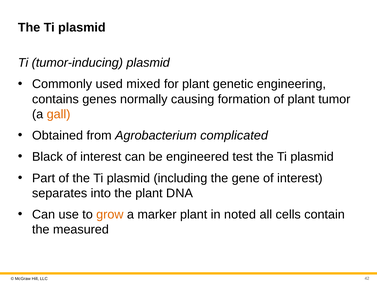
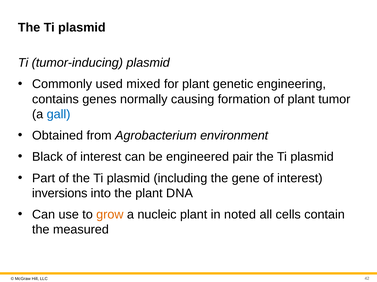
gall colour: orange -> blue (59, 114)
complicated: complicated -> environment (234, 136)
test: test -> pair (243, 157)
separates: separates -> inversions (60, 194)
marker: marker -> nucleic (157, 215)
